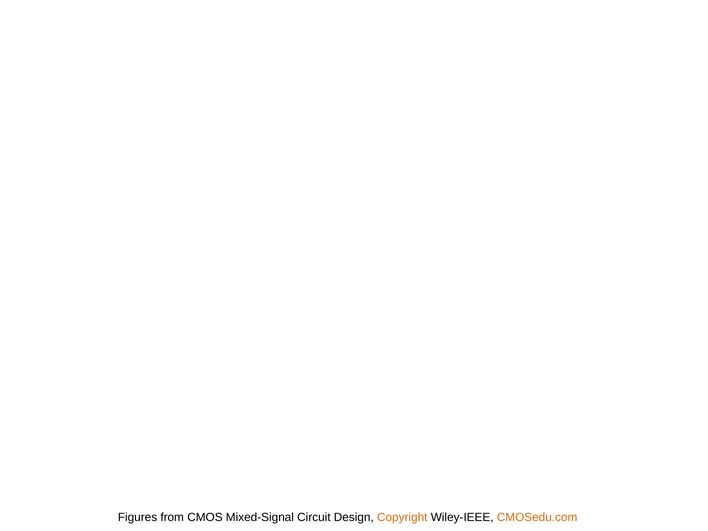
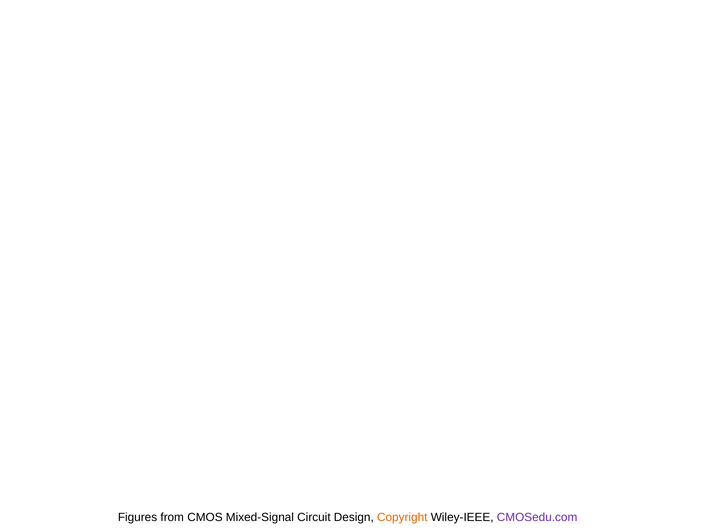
CMOSedu.com colour: orange -> purple (537, 518)
